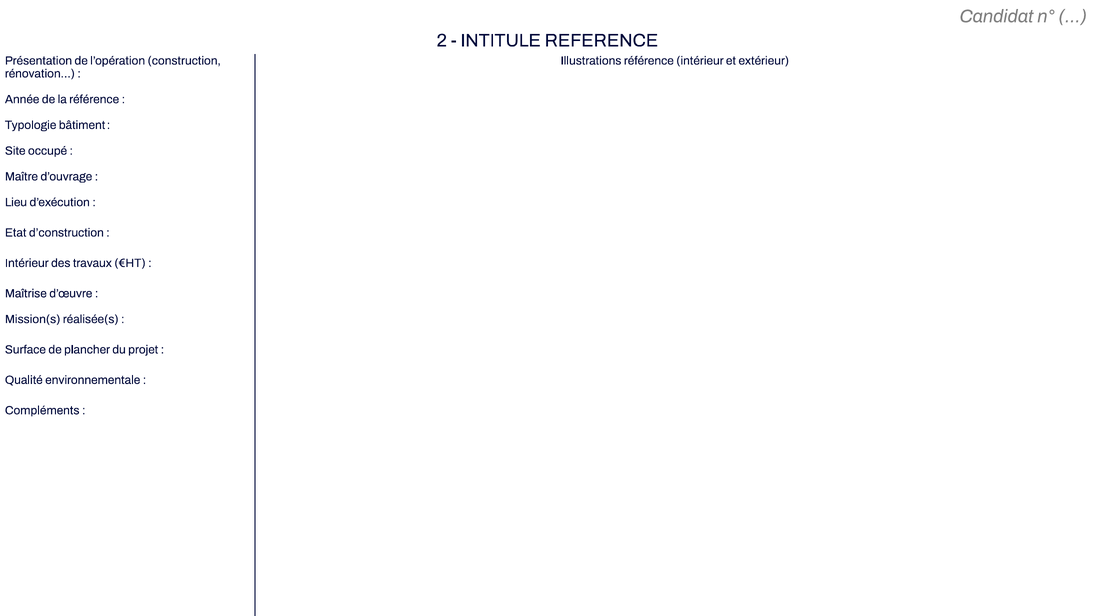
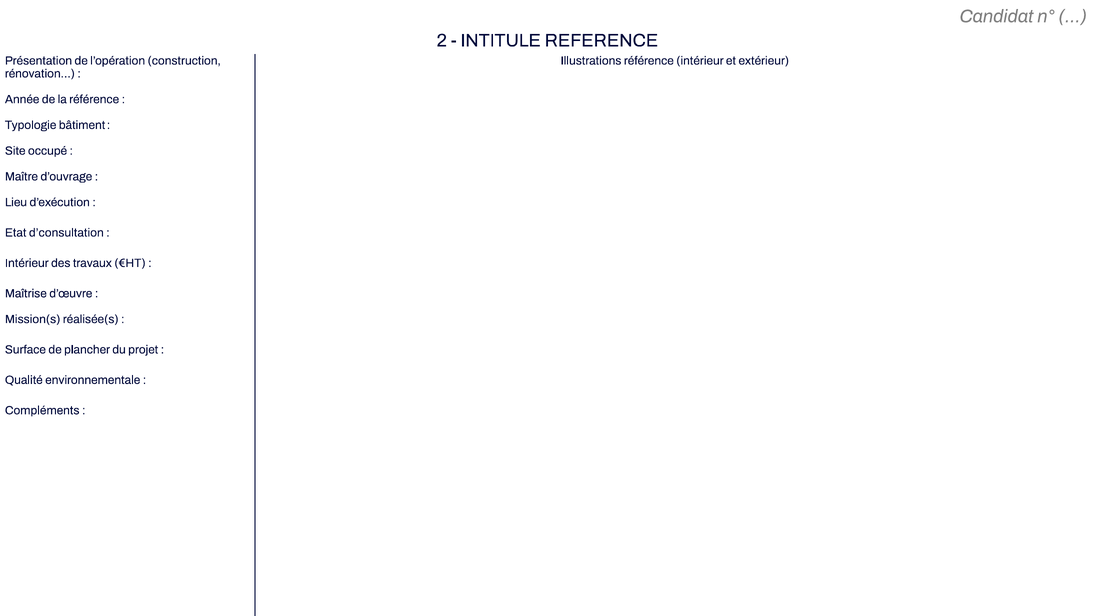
d’construction: d’construction -> d’consultation (66, 233)
